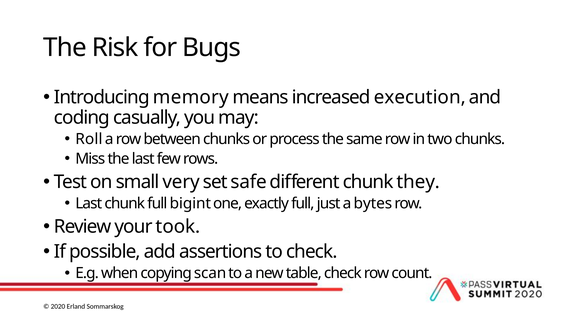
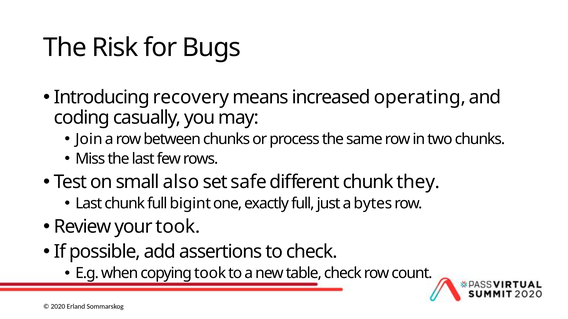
memory: memory -> recovery (191, 97)
execution: execution -> operating (420, 97)
Roll: Roll -> Join (89, 139)
very: very -> also (181, 182)
copying scan: scan -> took (210, 274)
